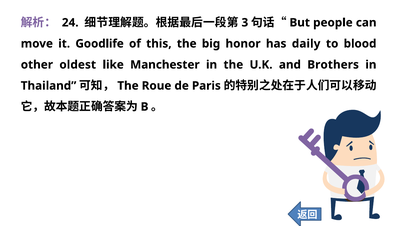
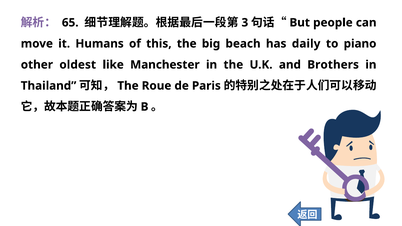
24: 24 -> 65 (70, 23)
Goodlife: Goodlife -> Humans (100, 44)
honor: honor -> beach (243, 44)
blood: blood -> piano (360, 44)
